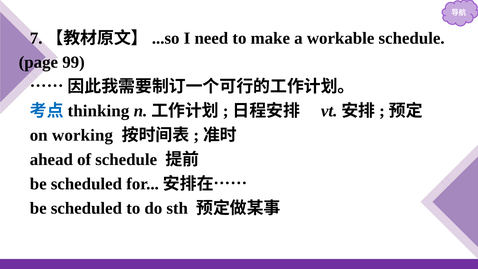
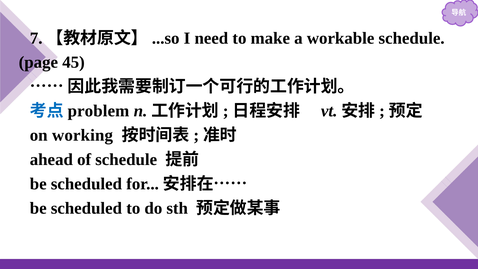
99: 99 -> 45 (73, 62)
thinking: thinking -> problem (98, 111)
